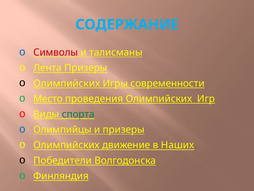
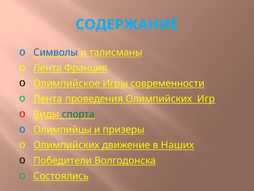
Символы colour: red -> blue (56, 52)
Лента Призеры: Призеры -> Франция (86, 68)
Олимпийских: Олимпийских -> Олимпийское (67, 83)
Место: Место -> Лента (48, 99)
Финляндия: Финляндия -> Состоялись (61, 176)
